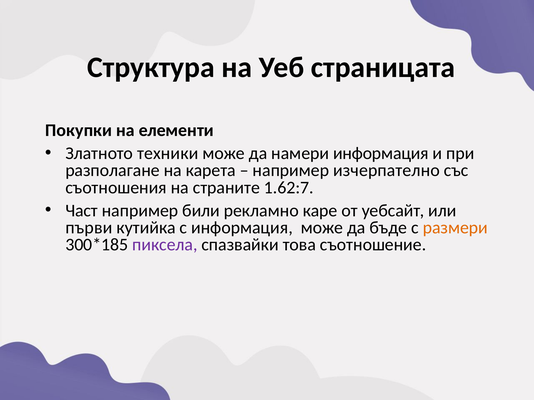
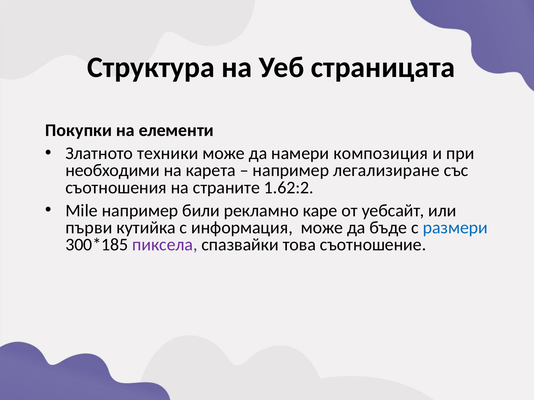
намери информация: информация -> композиция (381, 154)
разполагане: разполагане -> необходими (113, 171)
изчерпателно: изчерпателно -> легализиране (386, 171)
1.62:7: 1.62:7 -> 1.62:2 (289, 188)
Част: Част -> Mile (82, 211)
размери colour: orange -> blue (455, 228)
